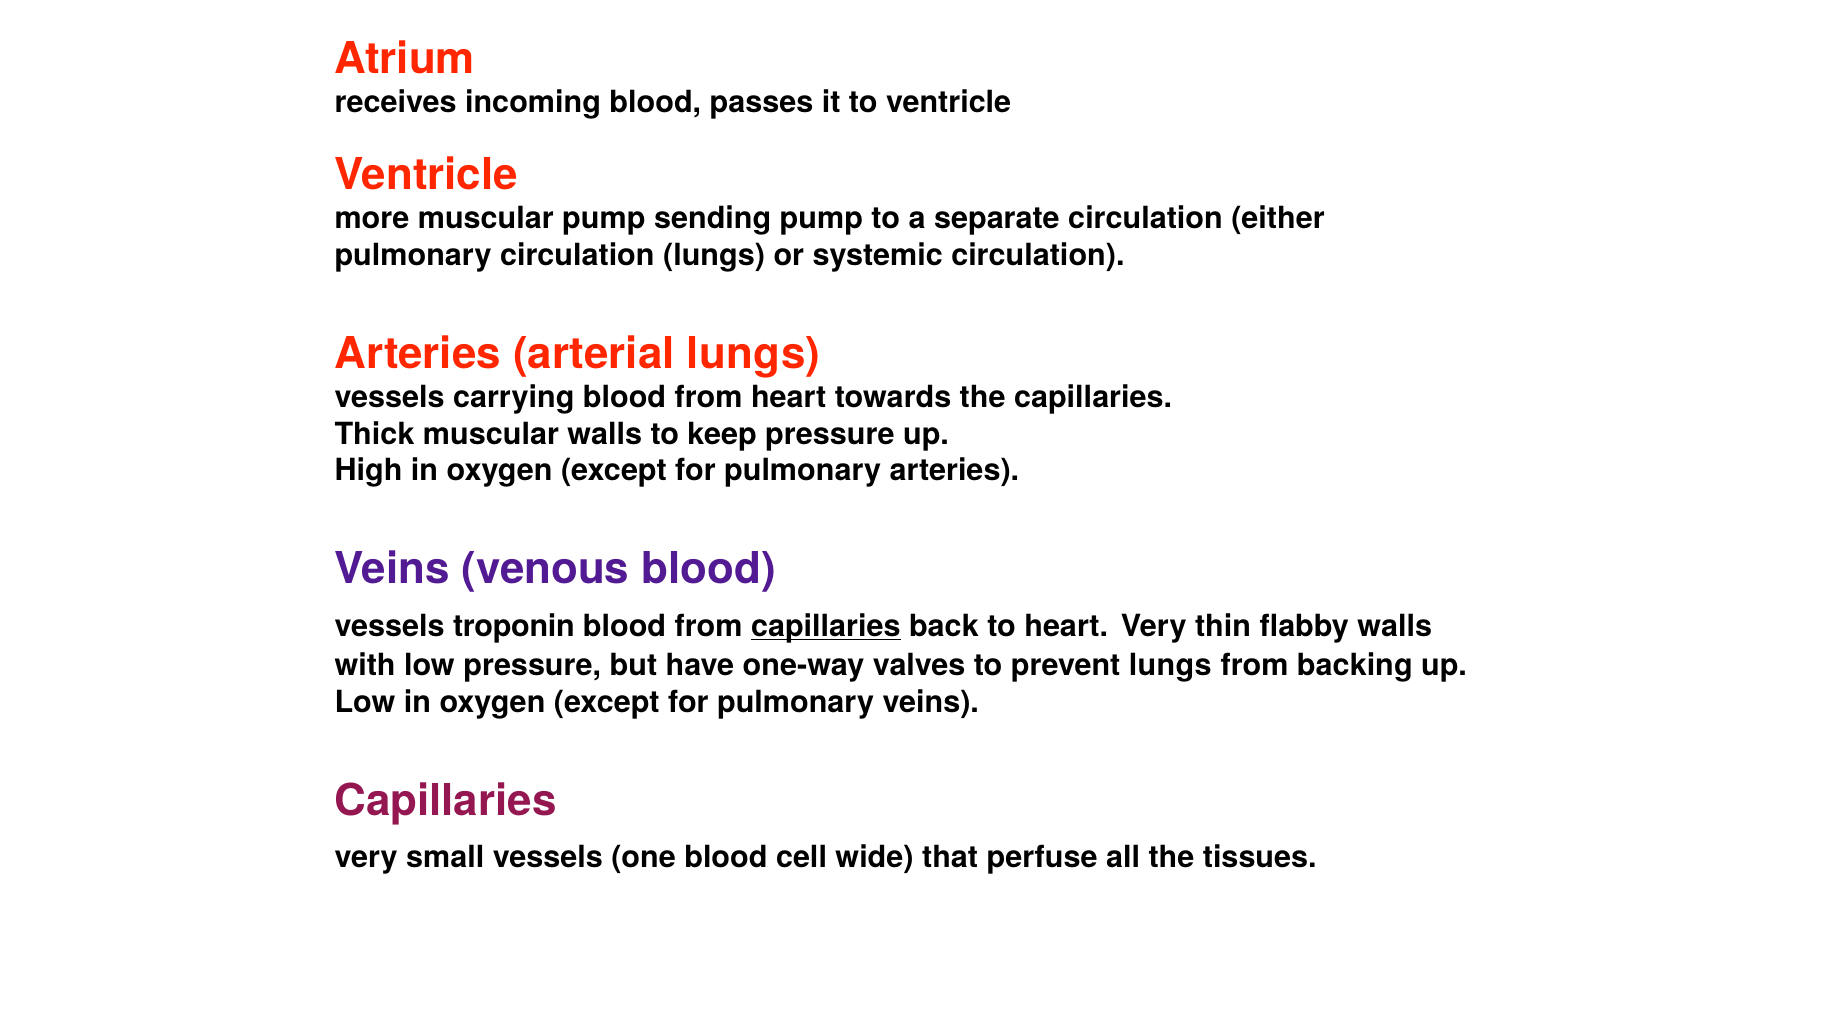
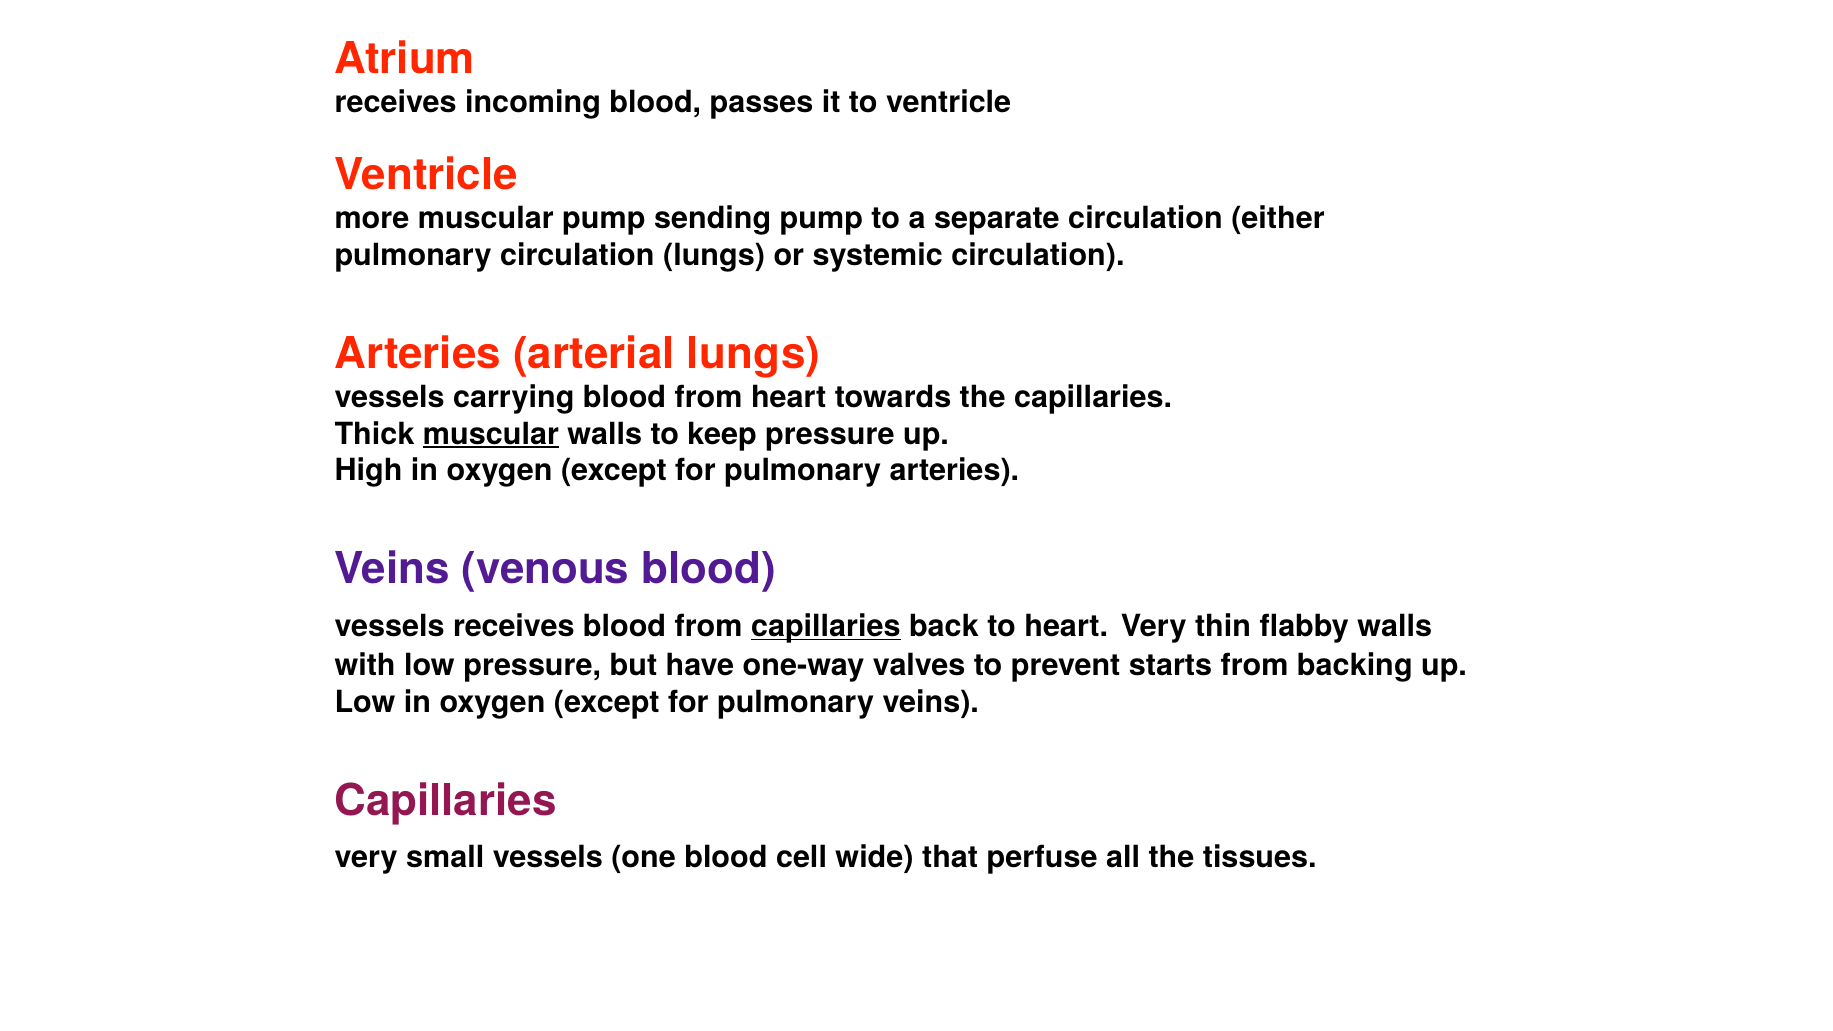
muscular underline: none -> present (491, 434)
vessels troponin: troponin -> receives (514, 626)
prevent lungs: lungs -> starts (1170, 666)
